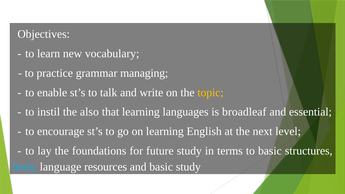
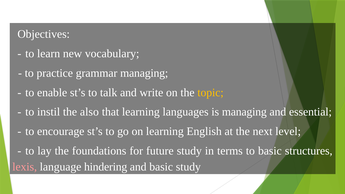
is broadleaf: broadleaf -> managing (244, 112)
lexis colour: light blue -> pink (25, 167)
resources: resources -> hindering (106, 167)
